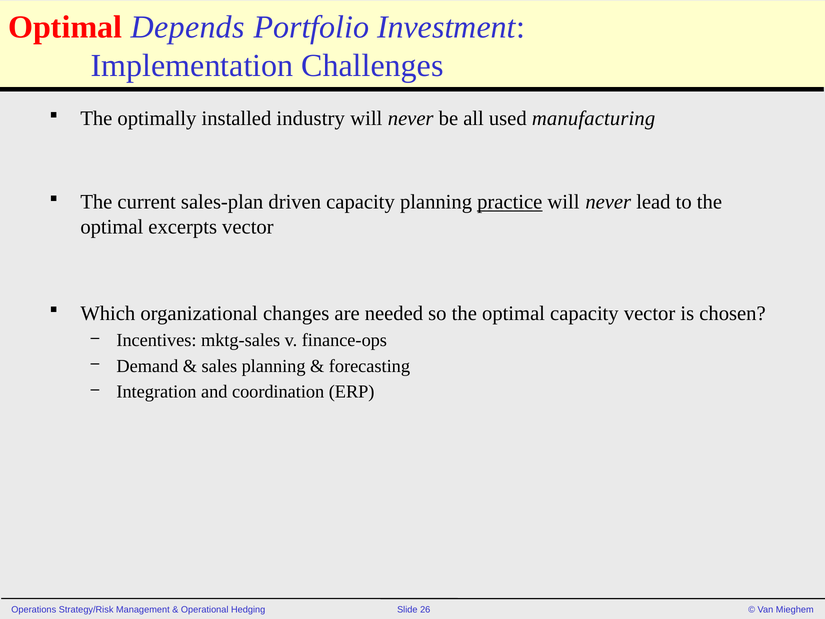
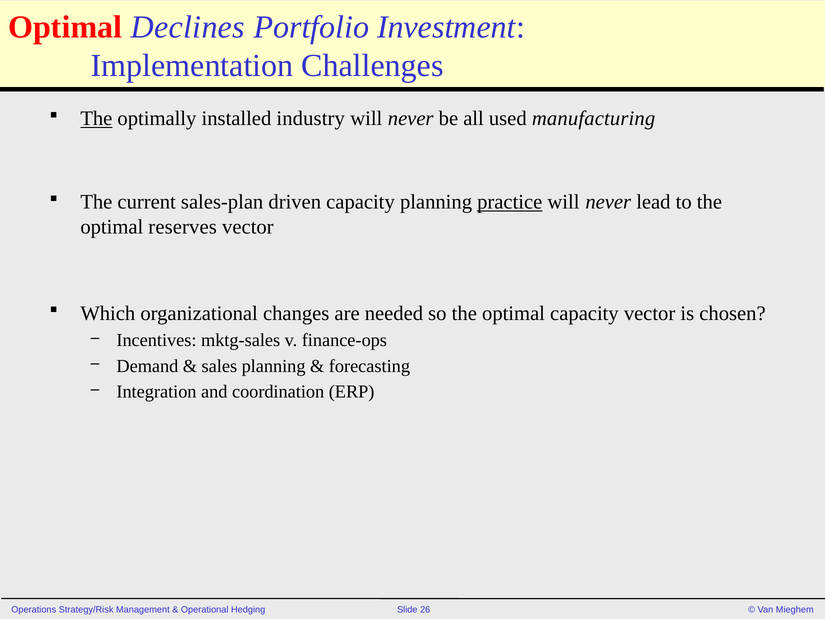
Depends: Depends -> Declines (188, 27)
The underline: none -> present (96, 119)
excerpts: excerpts -> reserves (183, 227)
